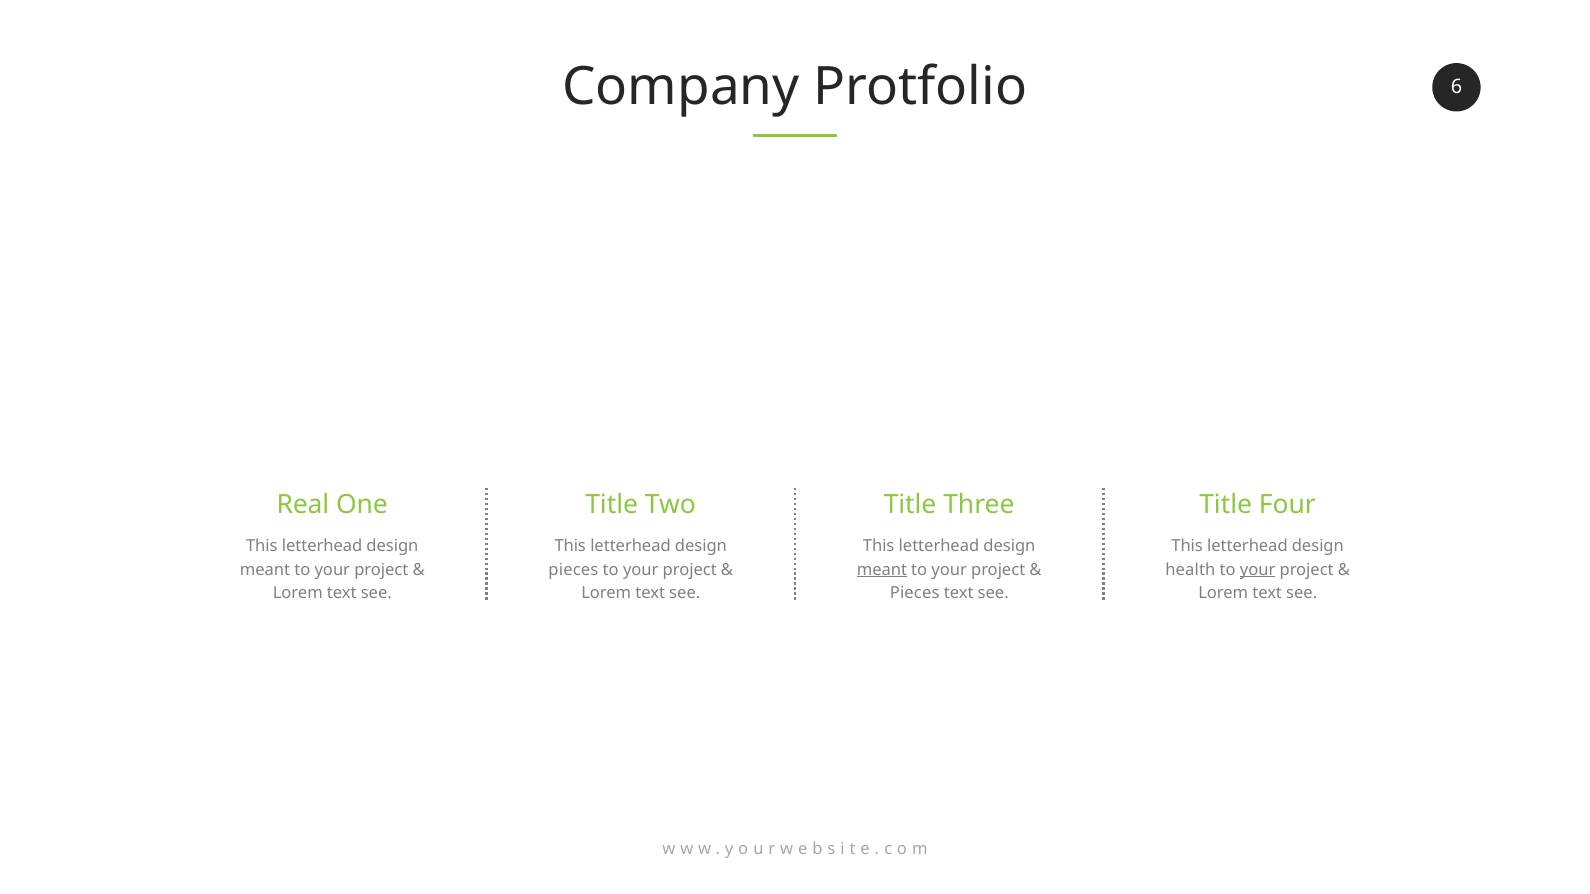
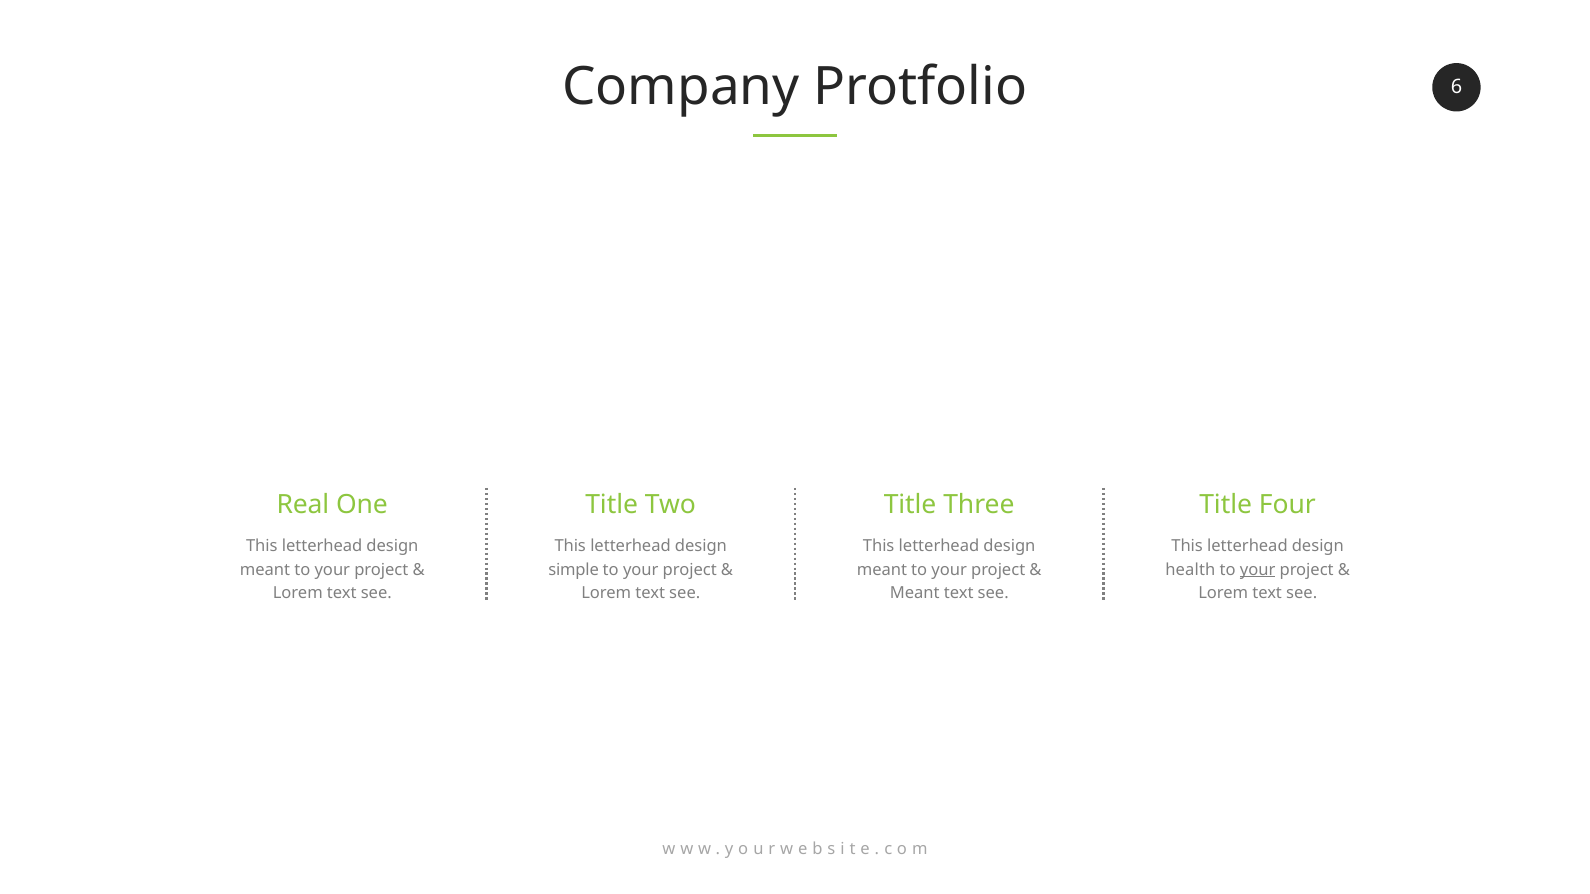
pieces: pieces -> simple (574, 570)
meant underline: present -> none (882, 570)
Pieces: Pieces -> Meant (915, 593)
